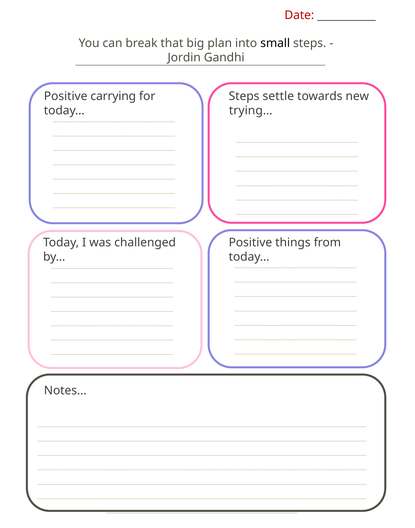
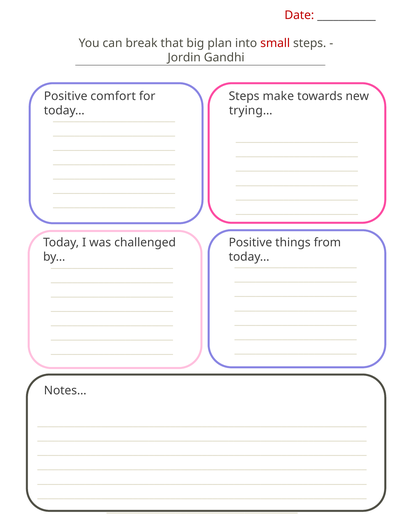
small colour: black -> red (275, 43)
carrying: carrying -> comfort (113, 96)
settle: settle -> make (278, 96)
